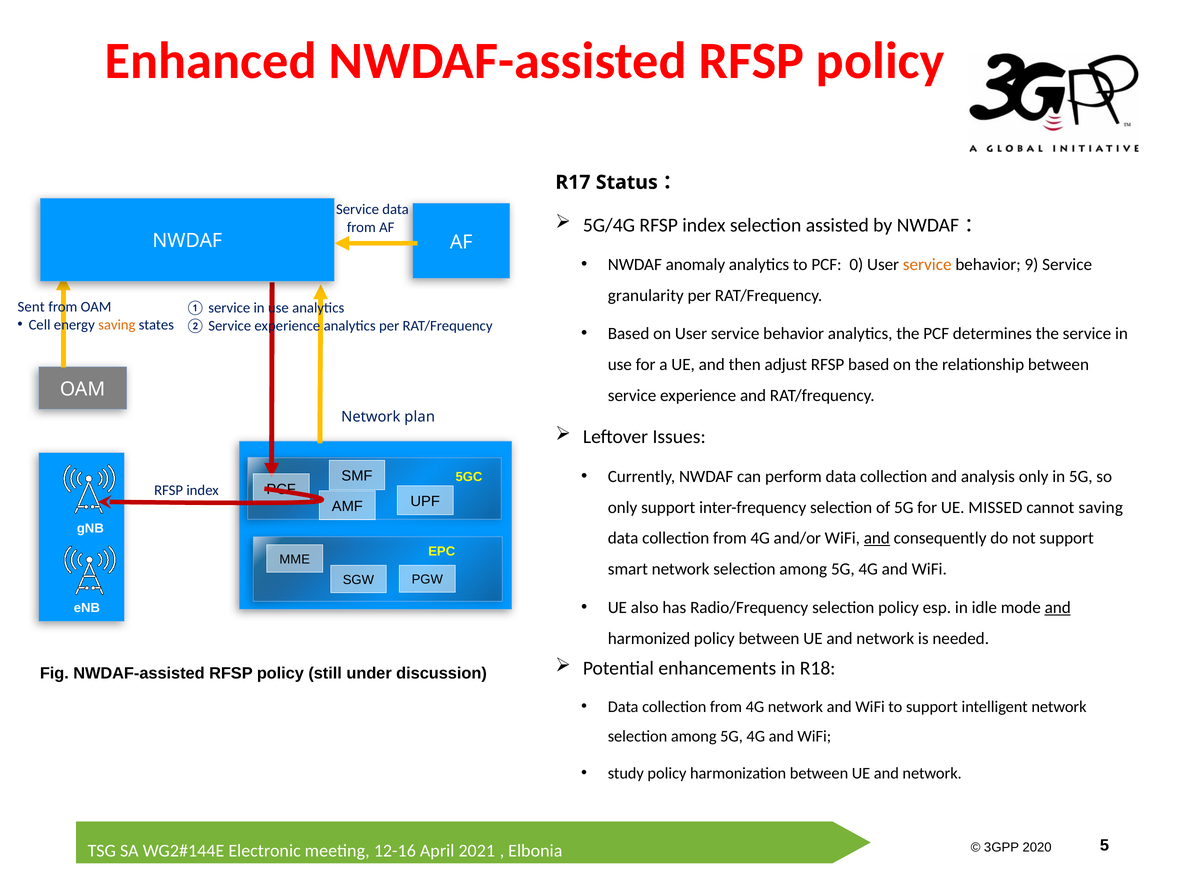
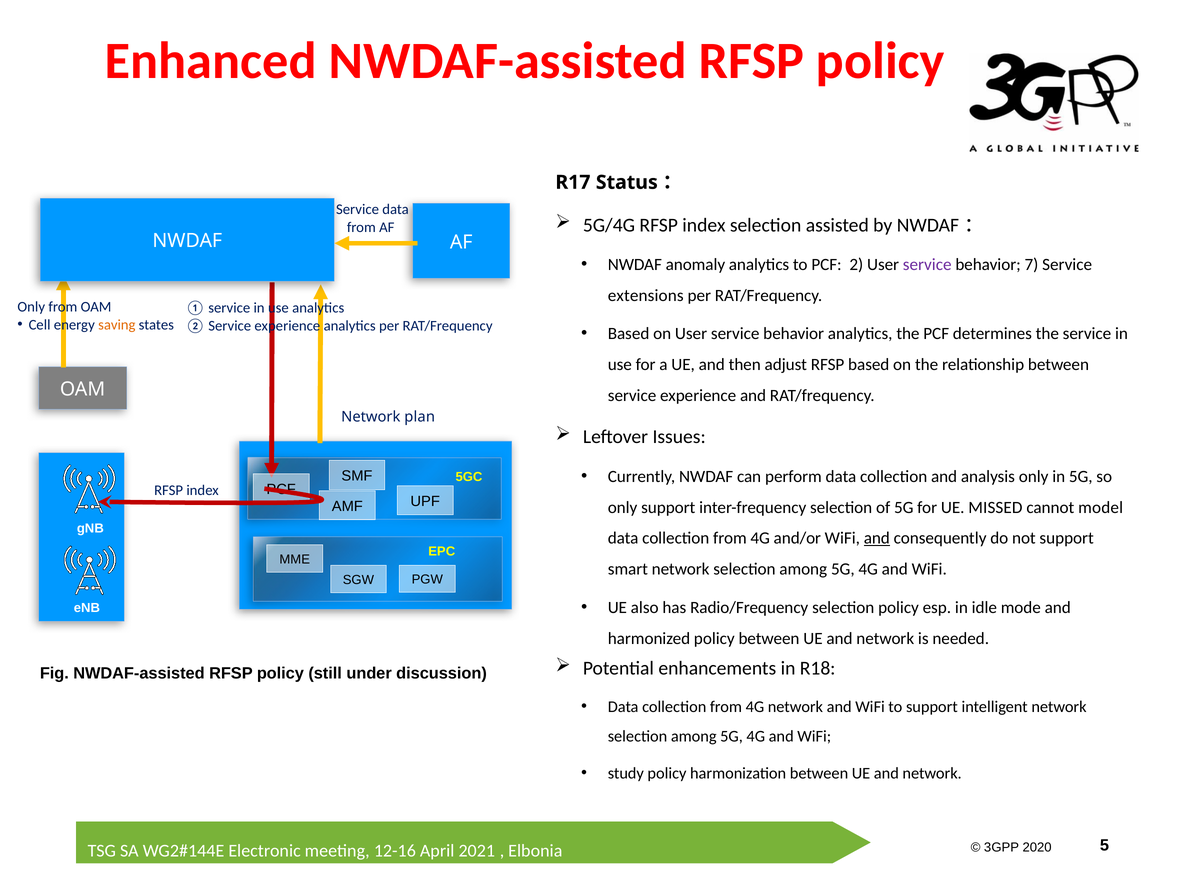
0: 0 -> 2 (856, 264)
service colour: orange -> purple (927, 264)
9: 9 -> 7 (1032, 264)
granularity: granularity -> extensions (646, 295)
Sent: Sent -> Only (31, 307)
cannot saving: saving -> model (1101, 507)
and underline: present -> none (1058, 607)
